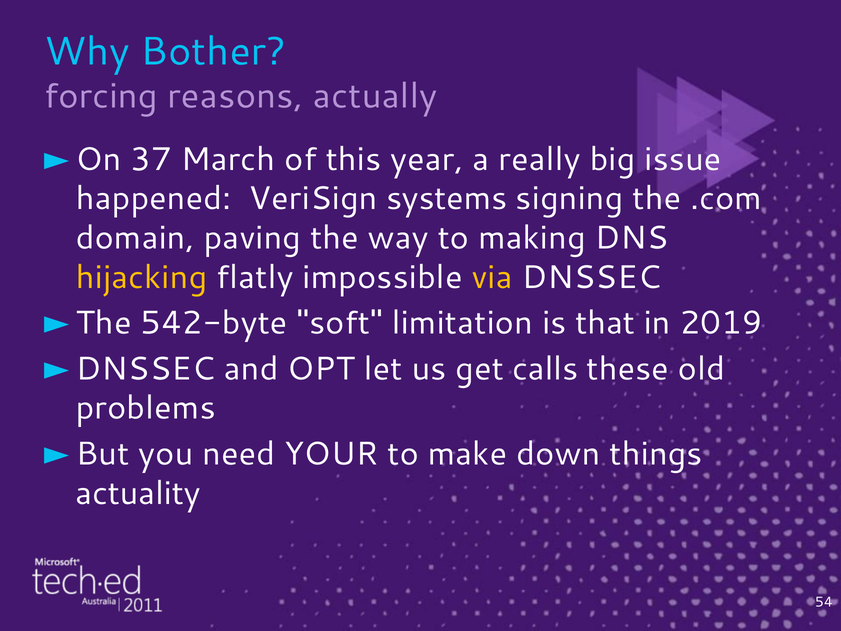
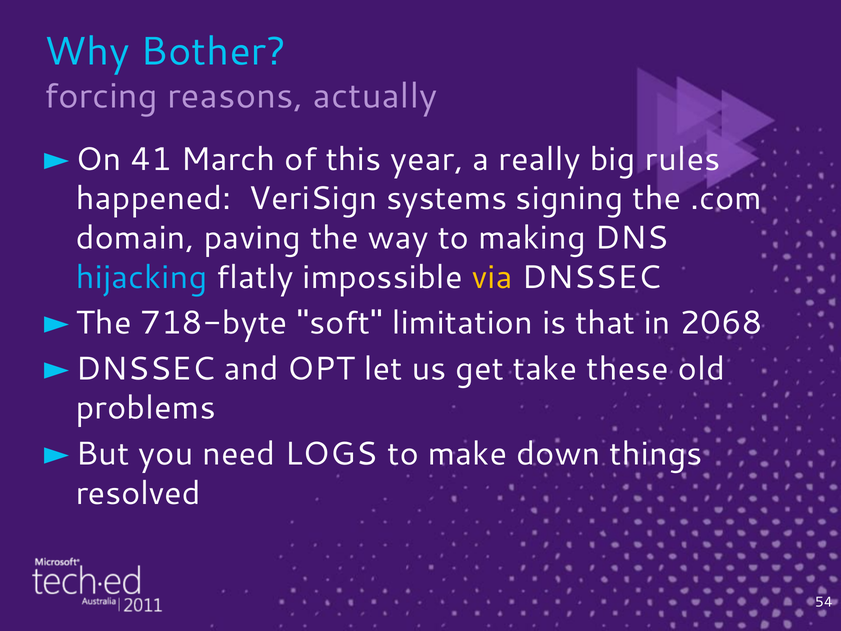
37: 37 -> 41 (151, 159)
issue: issue -> rules (683, 159)
hijacking colour: yellow -> light blue (142, 277)
542-byte: 542-byte -> 718-byte (214, 323)
2019: 2019 -> 2068 (721, 323)
calls: calls -> take (545, 369)
YOUR: YOUR -> LOGS (331, 454)
actuality: actuality -> resolved (138, 493)
